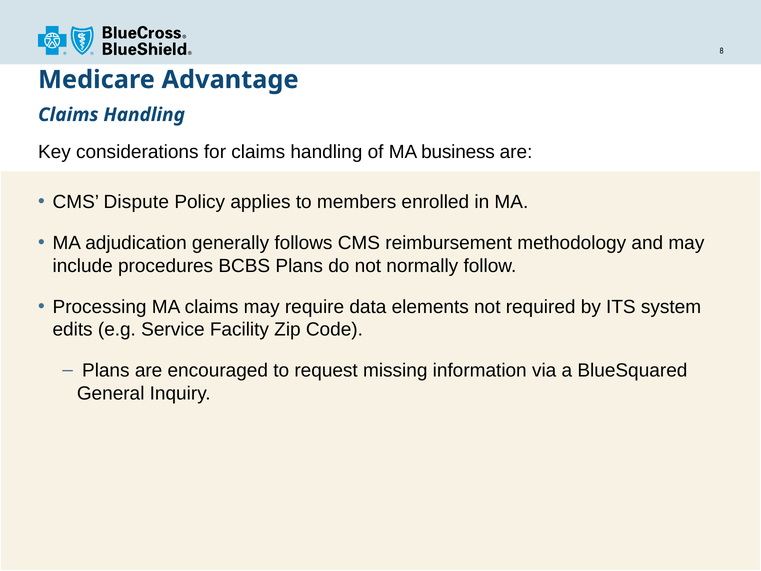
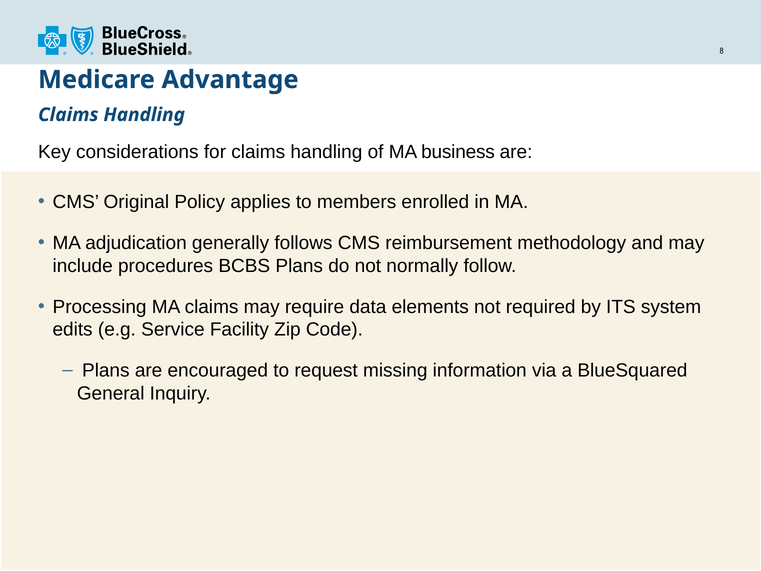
Dispute: Dispute -> Original (136, 202)
